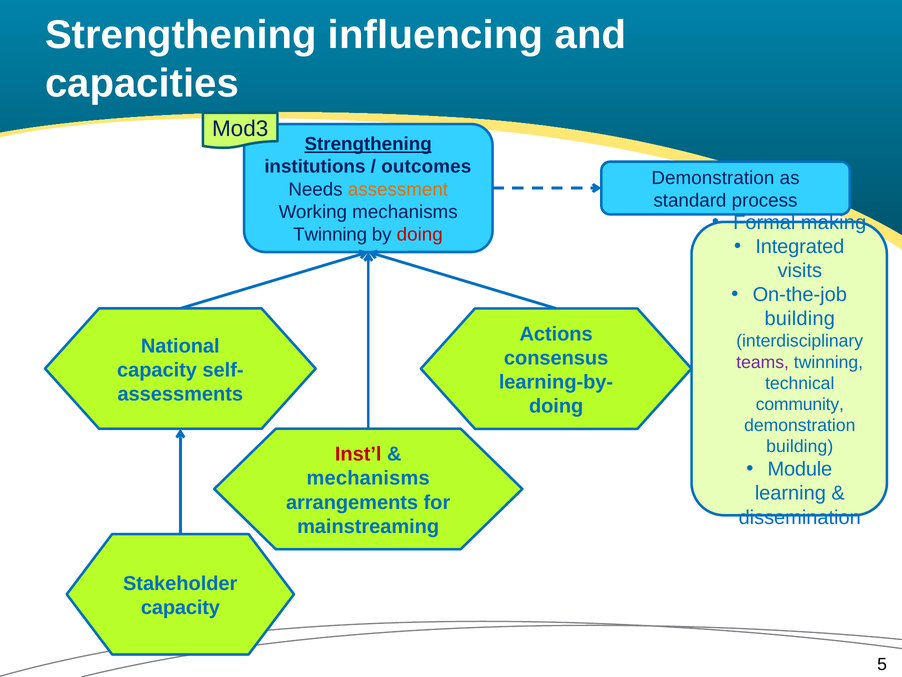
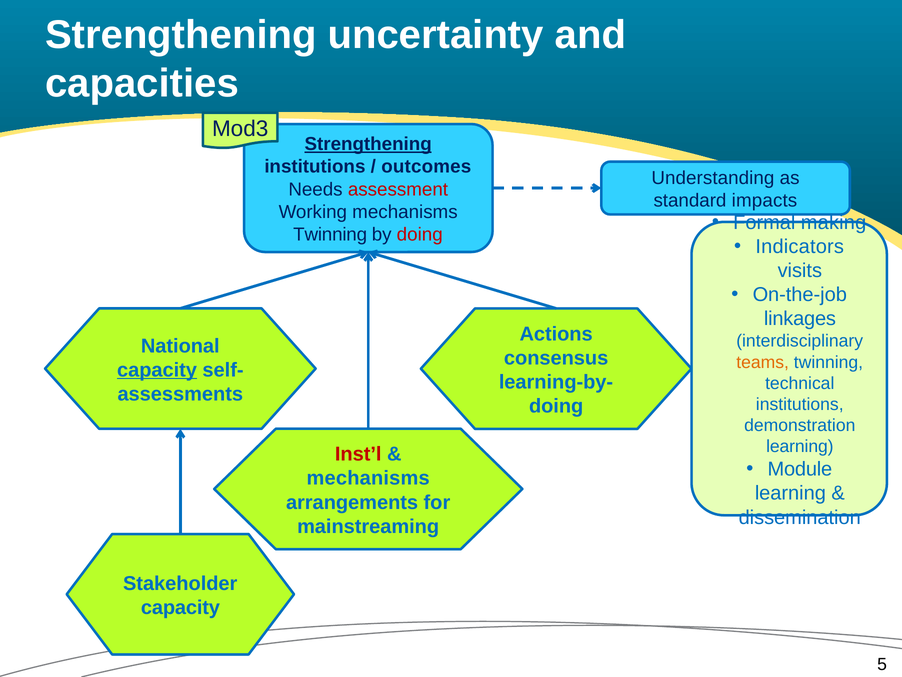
influencing: influencing -> uncertainty (436, 35)
Demonstration: Demonstration -> Understanding (713, 178)
assessment colour: orange -> red (398, 189)
process: process -> impacts (765, 200)
Integrated: Integrated -> Indicators (800, 246)
building: building -> linkages (800, 319)
teams colour: purple -> orange (763, 362)
capacity underline: none -> present (157, 370)
community: community -> institutions (800, 404)
building: building -> learning (800, 446)
